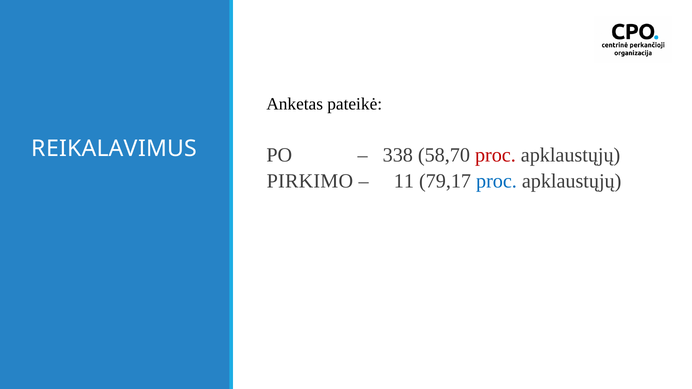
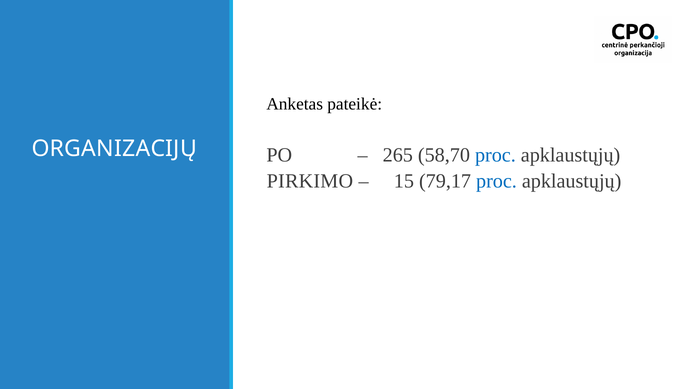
REIKALAVIMUS: REIKALAVIMUS -> ORGANIZACIJŲ (114, 149)
338: 338 -> 265 (398, 155)
proc colour: red -> blue (495, 155)
11: 11 -> 15 (404, 181)
